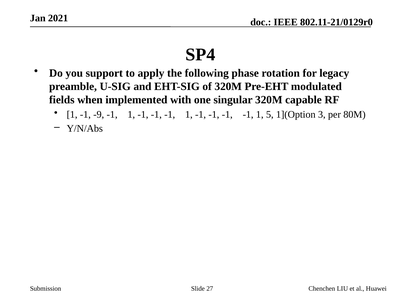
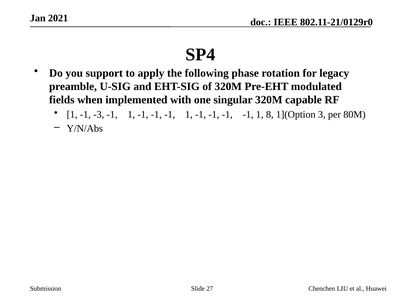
-9: -9 -> -3 (99, 114)
5: 5 -> 8 (270, 114)
